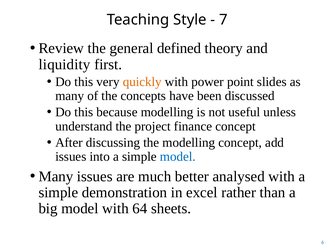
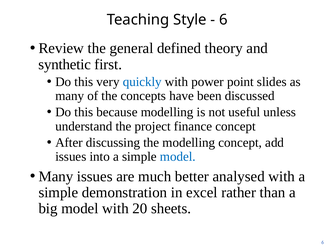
7: 7 -> 6 (223, 20)
liquidity: liquidity -> synthetic (65, 64)
quickly colour: orange -> blue (142, 82)
64: 64 -> 20 (140, 209)
